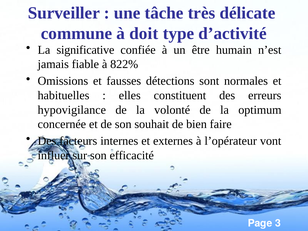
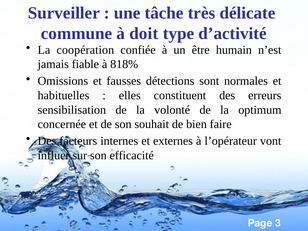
significative: significative -> coopération (85, 50)
822%: 822% -> 818% (124, 64)
hypovigilance: hypovigilance -> sensibilisation (72, 110)
